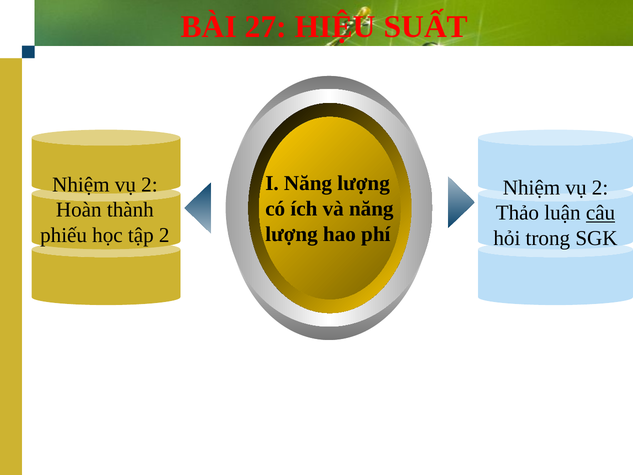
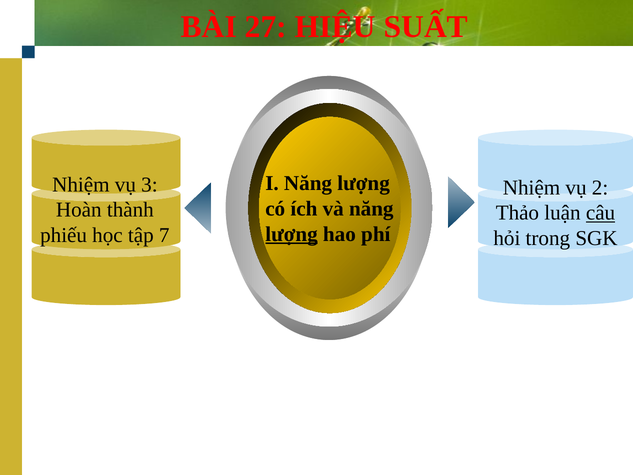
2: 2 -> 3 (149, 185)
lượng underline: none -> present (292, 234)
tập 2: 2 -> 7 (164, 235)
